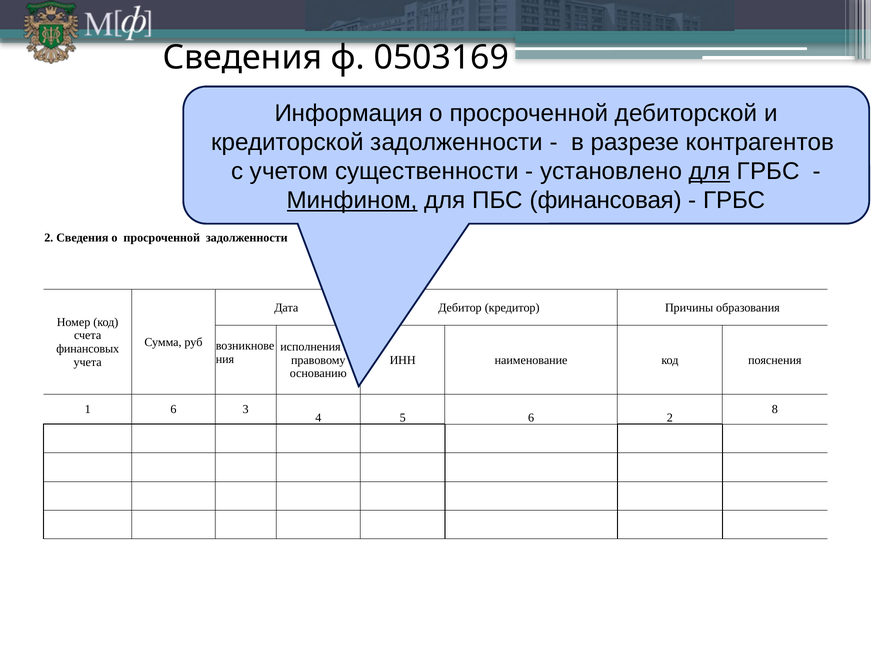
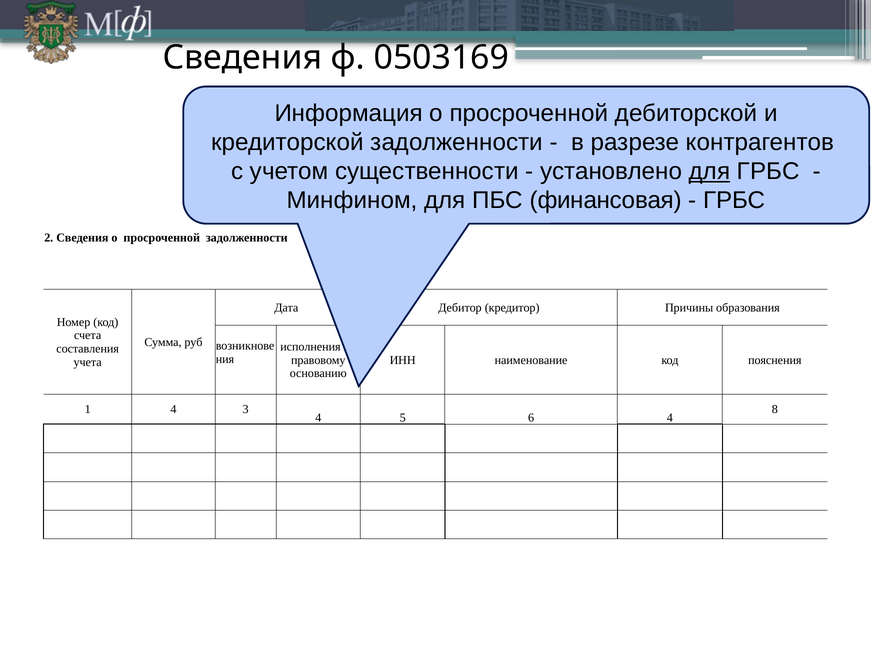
Минфином underline: present -> none (352, 201)
финансовых: финансовых -> составления (88, 349)
1 6: 6 -> 4 (173, 410)
6 2: 2 -> 4 (670, 418)
